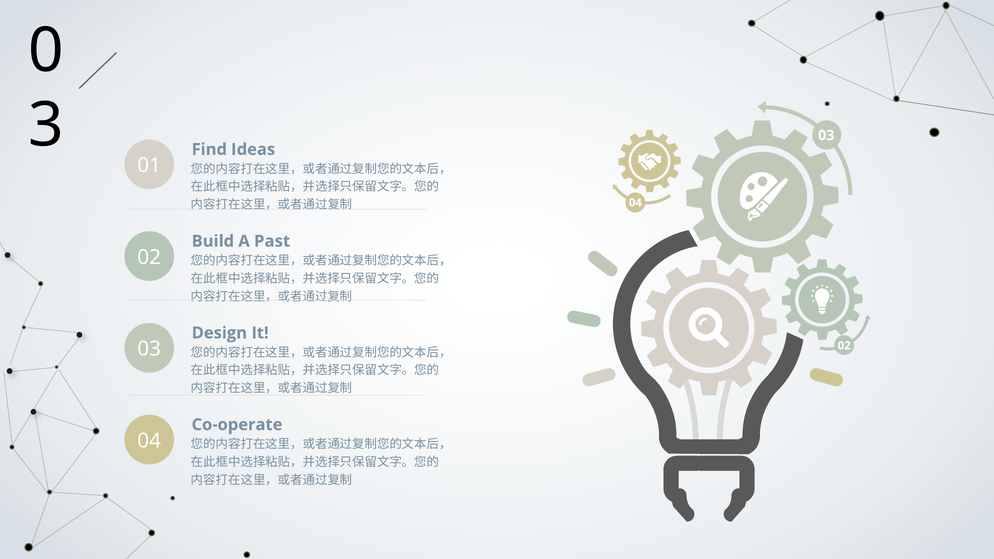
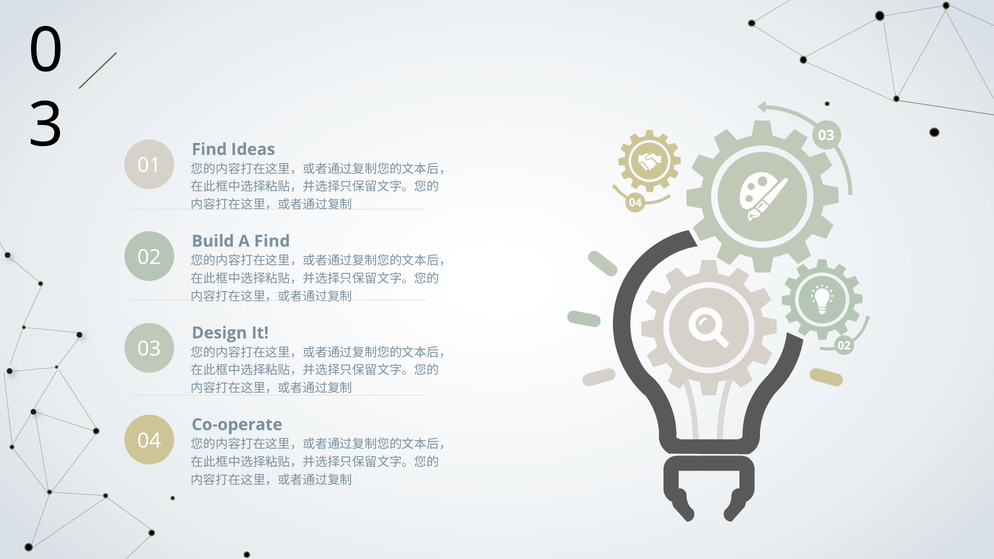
A Past: Past -> Find (272, 241)
